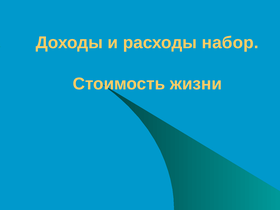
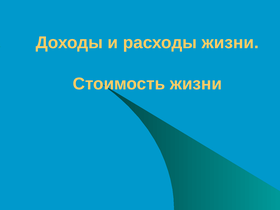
расходы набор: набор -> жизни (230, 43)
